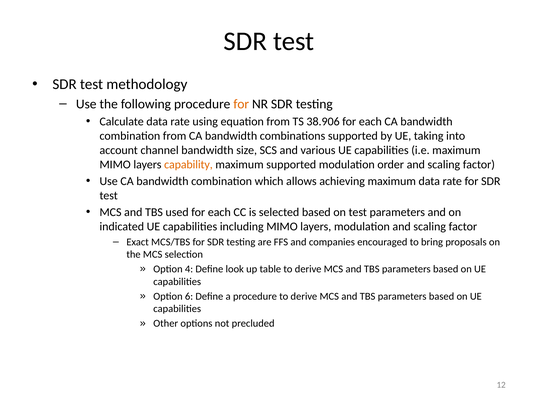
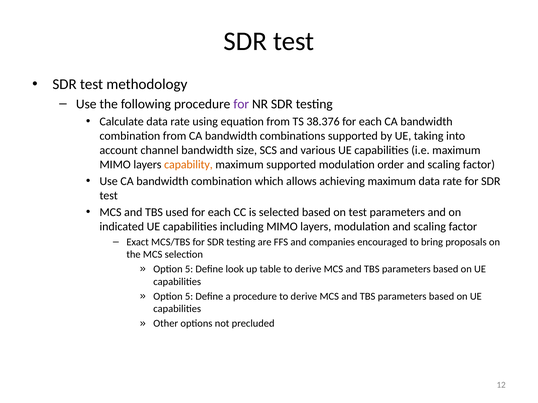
for colour: orange -> purple (241, 104)
38.906: 38.906 -> 38.376 (323, 122)
4: 4 -> 5 (189, 269)
6: 6 -> 5 (189, 297)
